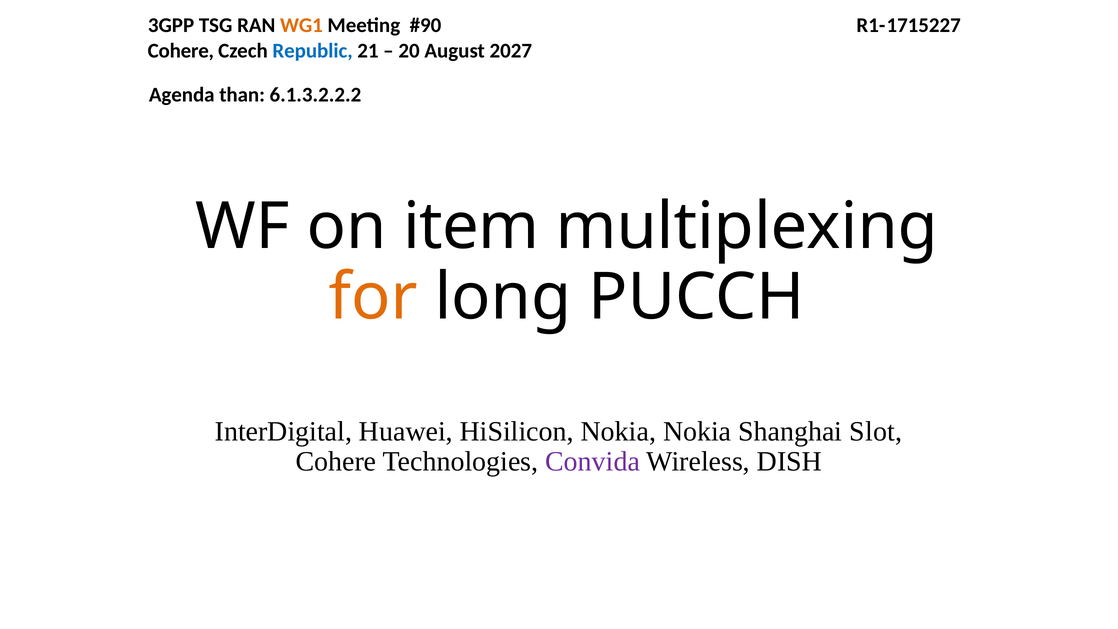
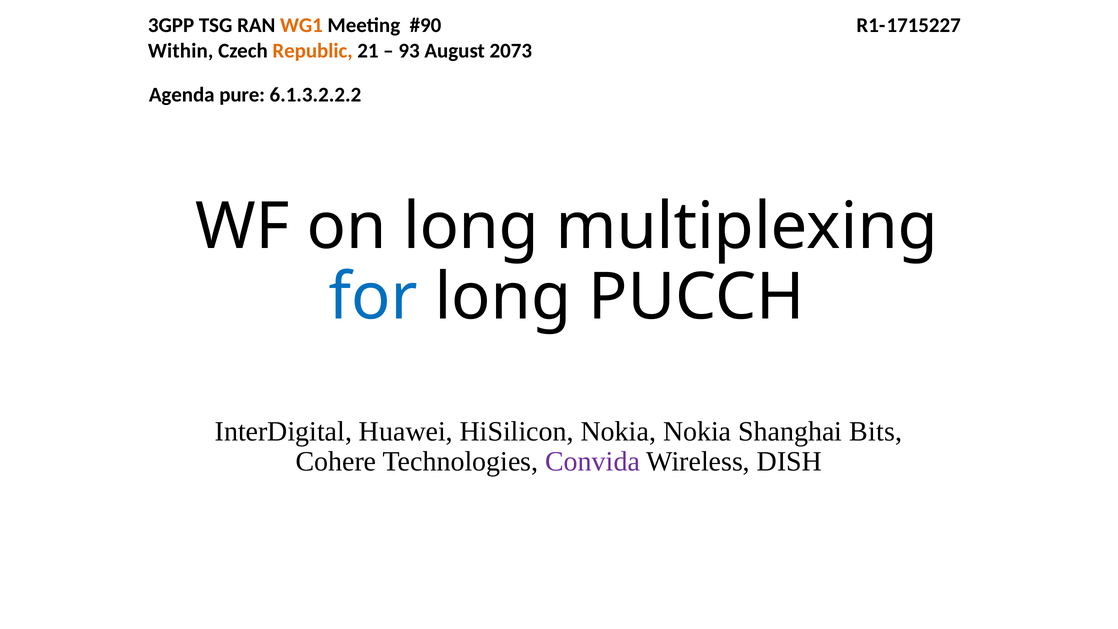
Cohere: Cohere -> Within (181, 51)
Republic colour: blue -> orange (313, 51)
20: 20 -> 93 (409, 51)
2027: 2027 -> 2073 (511, 51)
than: than -> pure (242, 95)
on item: item -> long (471, 227)
for colour: orange -> blue (373, 297)
Slot: Slot -> Bits (876, 431)
